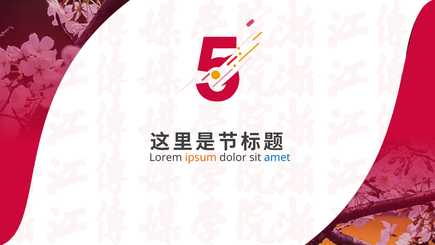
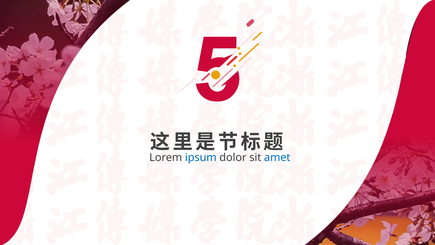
ipsum colour: orange -> blue (201, 158)
